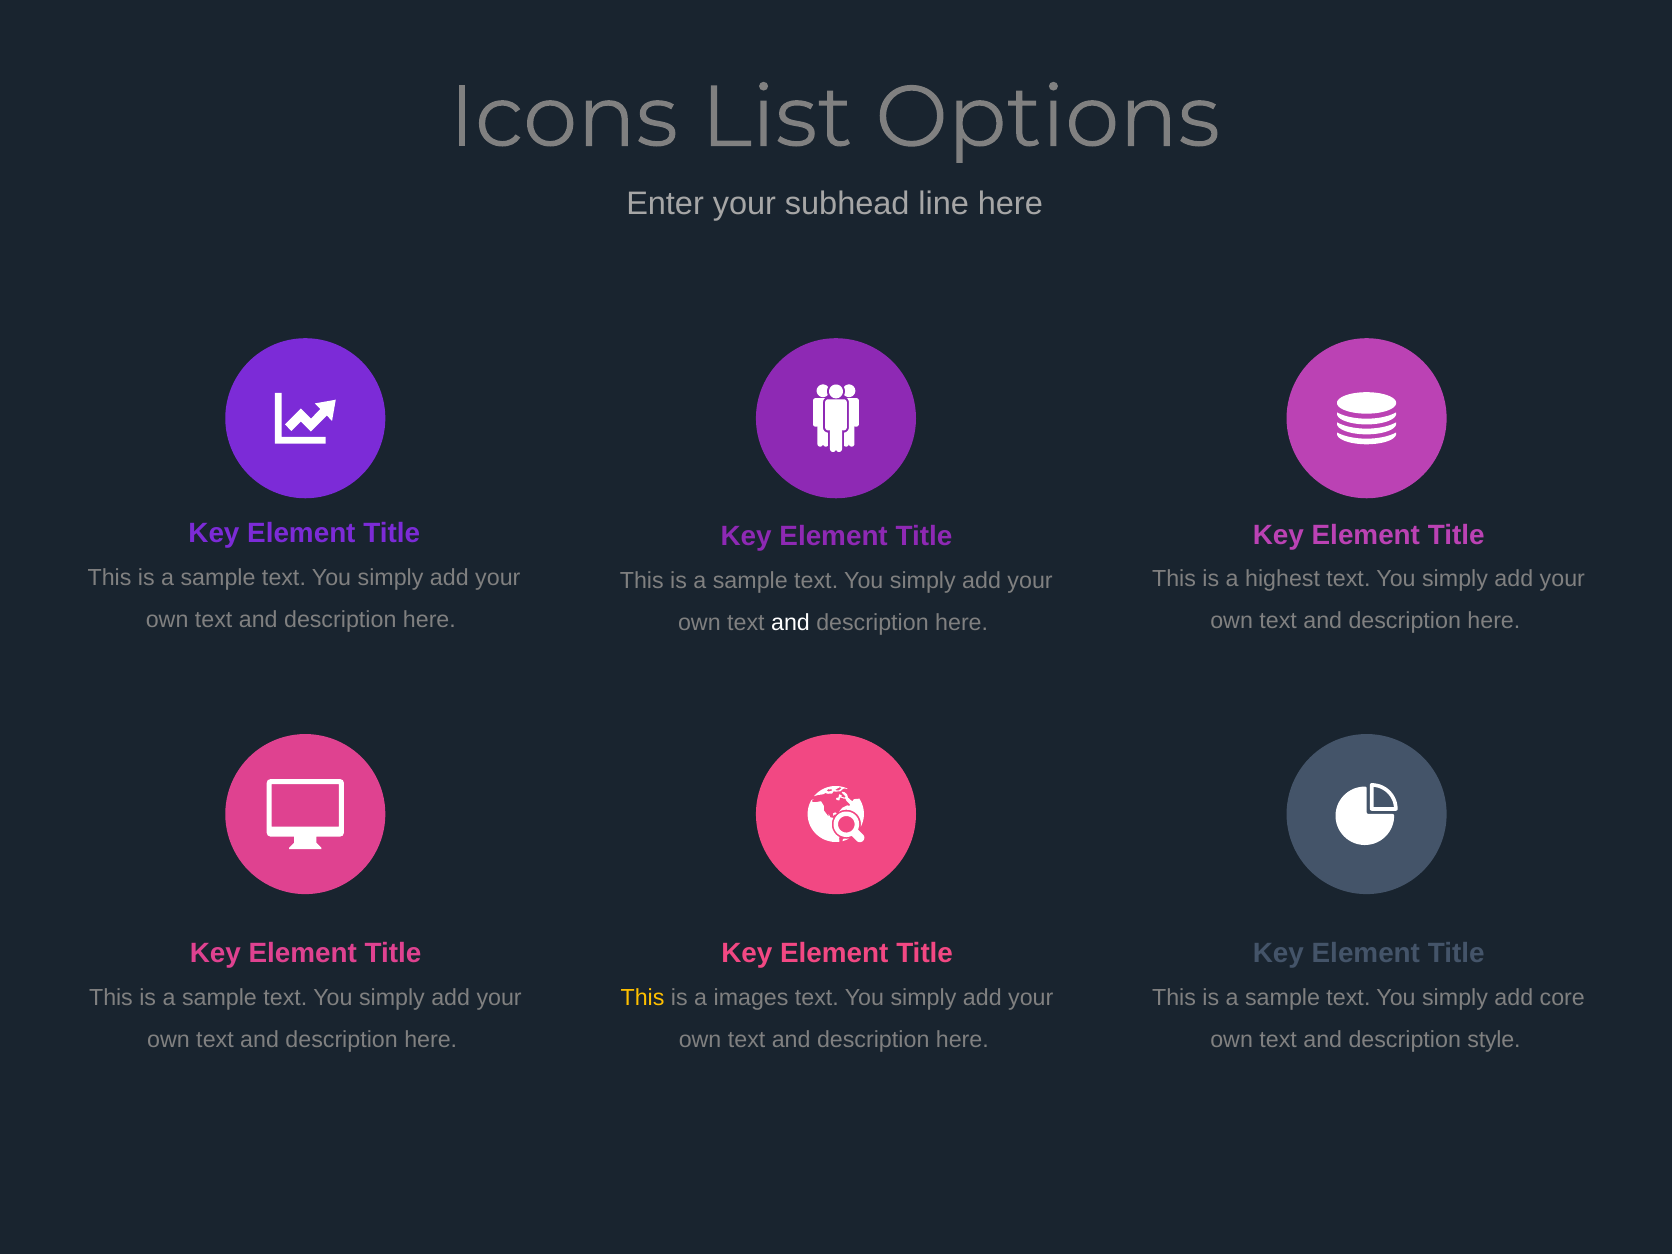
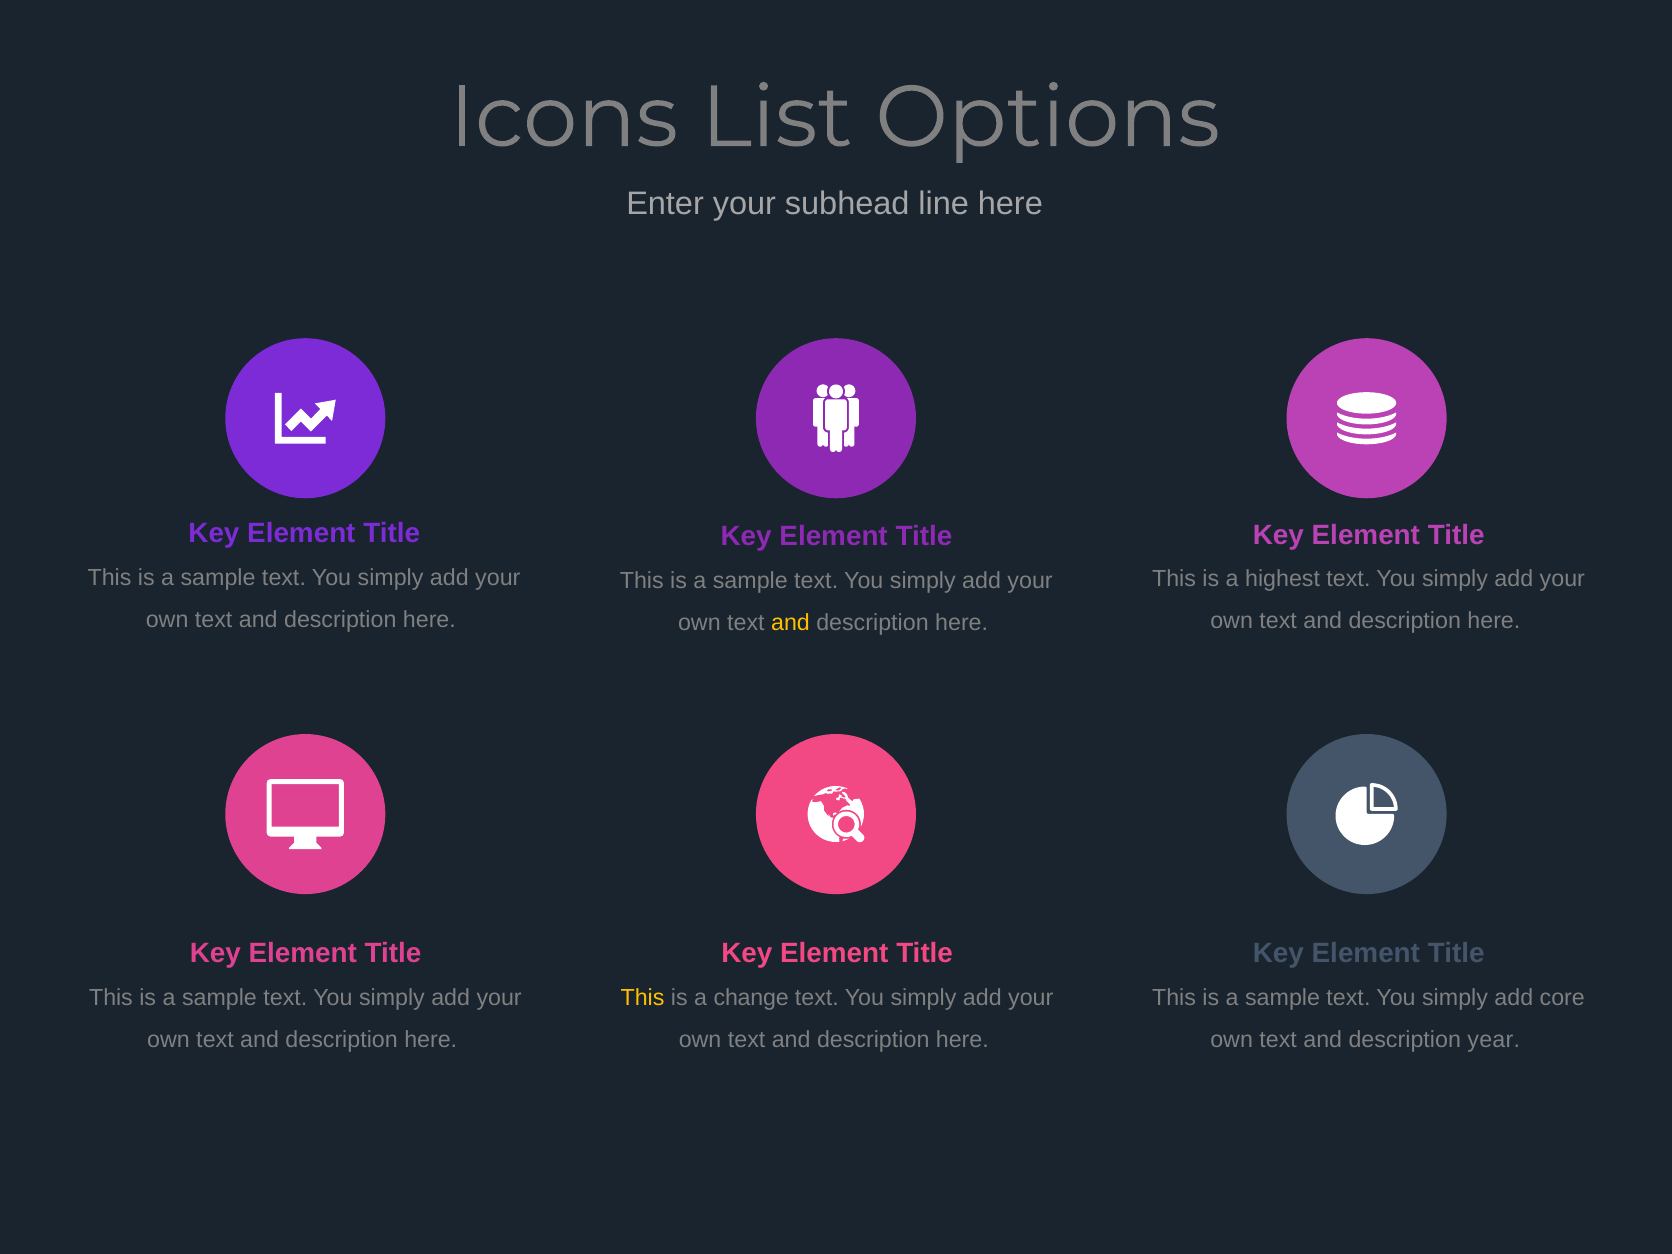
and colour: white -> yellow (790, 623)
images: images -> change (751, 998)
style: style -> year (1494, 1040)
